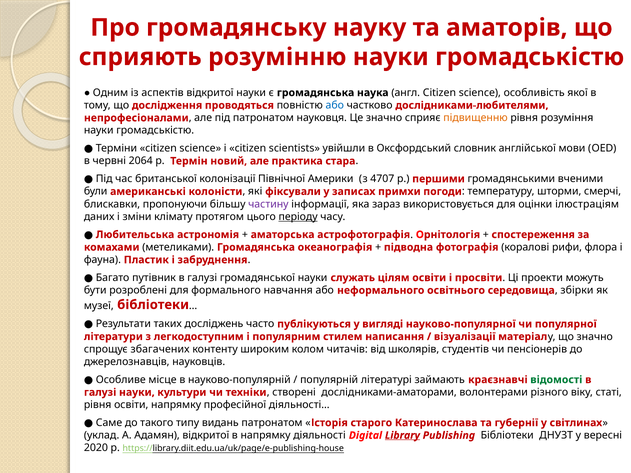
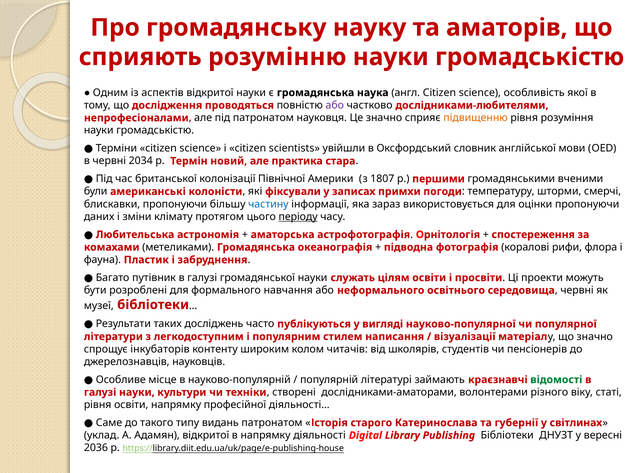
або colour: blue -> purple (335, 105)
2064: 2064 -> 2034 (141, 161)
4707: 4707 -> 1807 (382, 179)
частину colour: purple -> blue (268, 204)
оцінки ілюстраціям: ілюстраціям -> пропонуючи (587, 204)
середовища збірки: збірки -> червні (577, 290)
збагачених: збагачених -> інкубаторів (160, 349)
Library underline: present -> none (402, 436)
2020: 2020 -> 2036 (96, 448)
